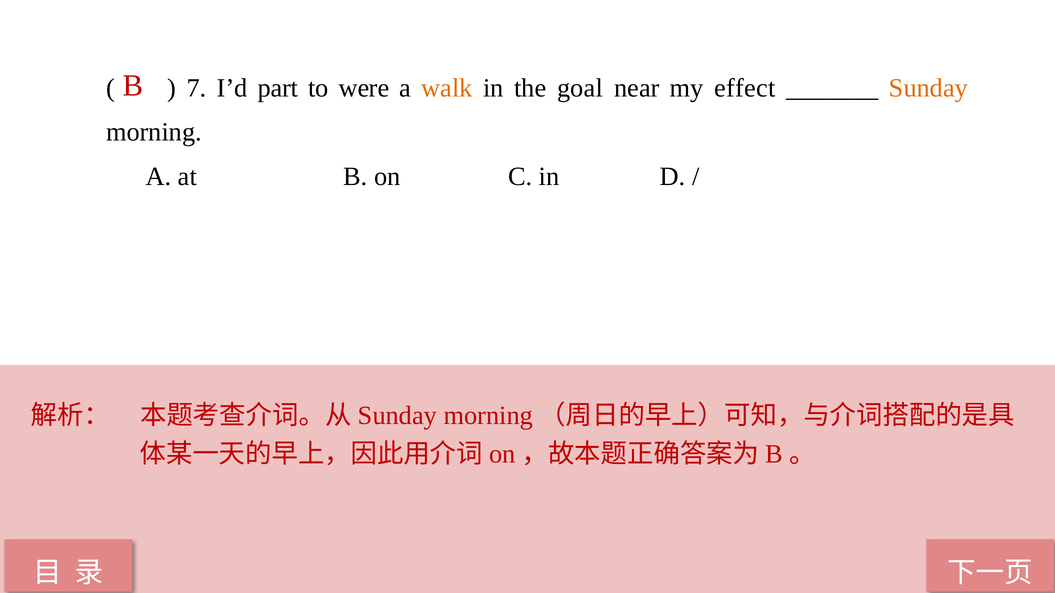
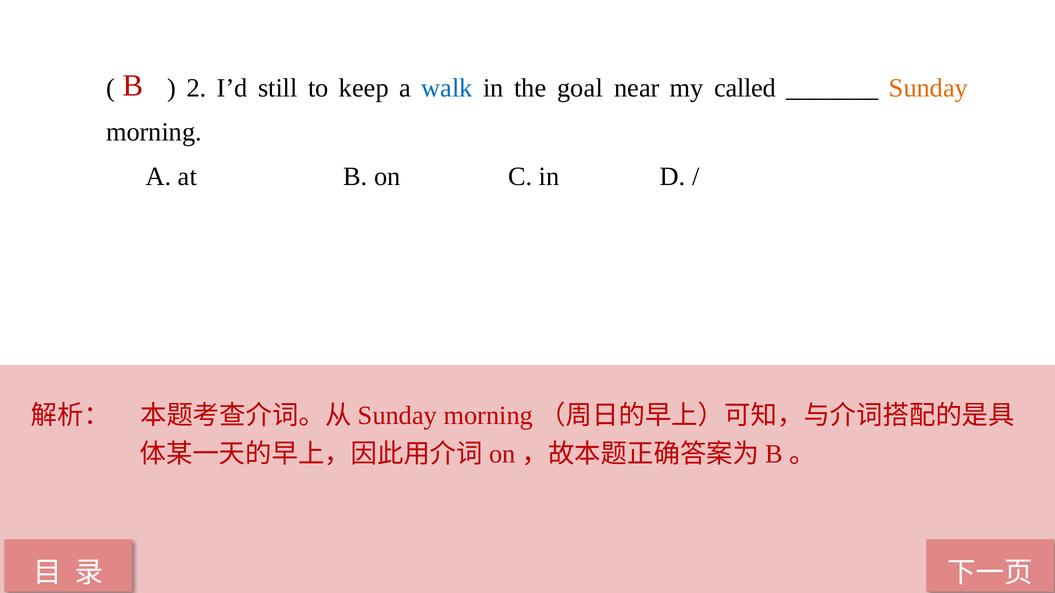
7: 7 -> 2 (196, 88)
part: part -> still (278, 88)
were: were -> keep (364, 88)
walk colour: orange -> blue (447, 88)
effect: effect -> called (745, 88)
